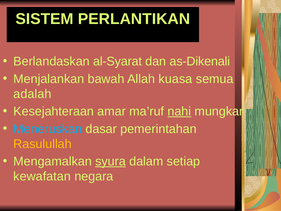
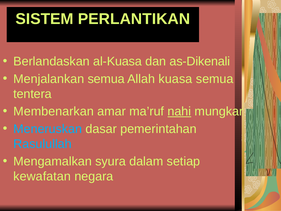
al-Syarat: al-Syarat -> al-Kuasa (118, 61)
Menjalankan bawah: bawah -> semua (106, 79)
adalah: adalah -> tentera (32, 94)
Kesejahteraan: Kesejahteraan -> Membenarkan (54, 111)
Rasulullah colour: yellow -> light blue (43, 144)
syura underline: present -> none (111, 161)
